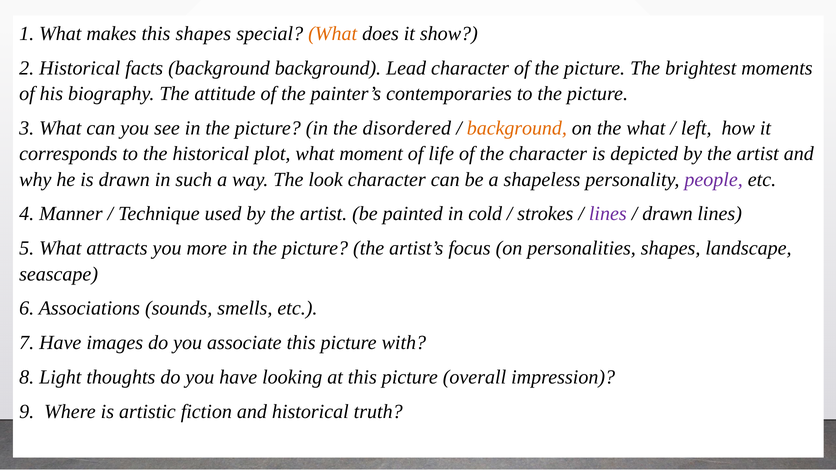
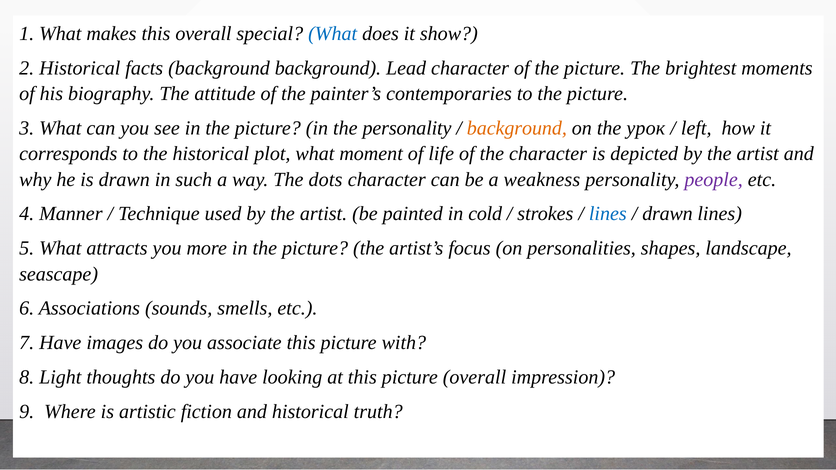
this shapes: shapes -> overall (203, 34)
What colour: orange -> blue (333, 34)
the disordered: disordered -> personality (407, 128)
the what: what -> урок (646, 128)
look: look -> dots (326, 180)
shapeless: shapeless -> weakness (542, 180)
lines colour: purple -> blue (608, 214)
